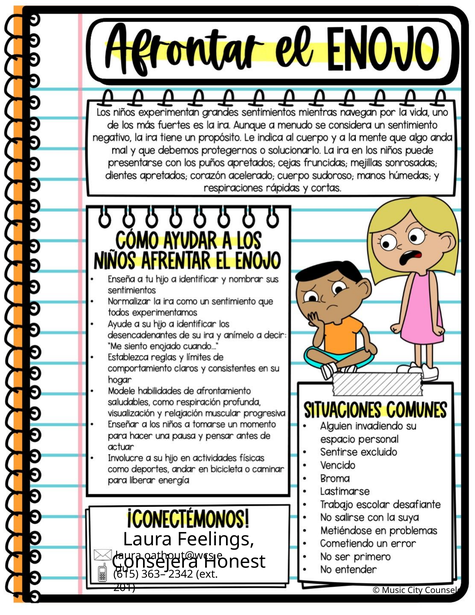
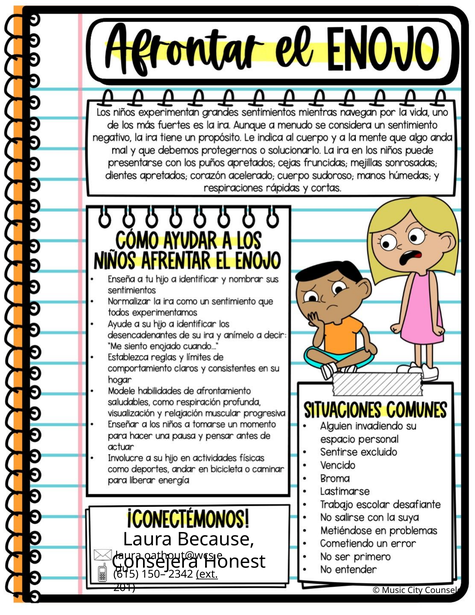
Feelings: Feelings -> Because (216, 539)
363–: 363– -> 150– (153, 574)
ext underline: none -> present (207, 574)
